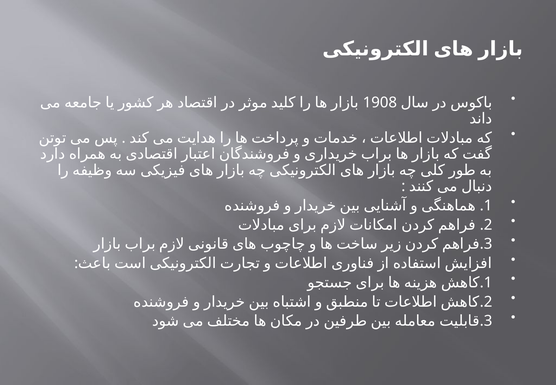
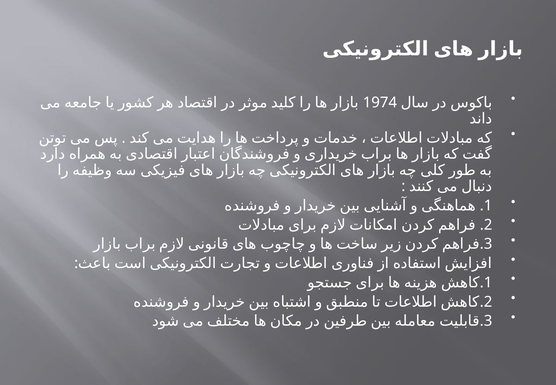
1908: 1908 -> 1974 (380, 102)
